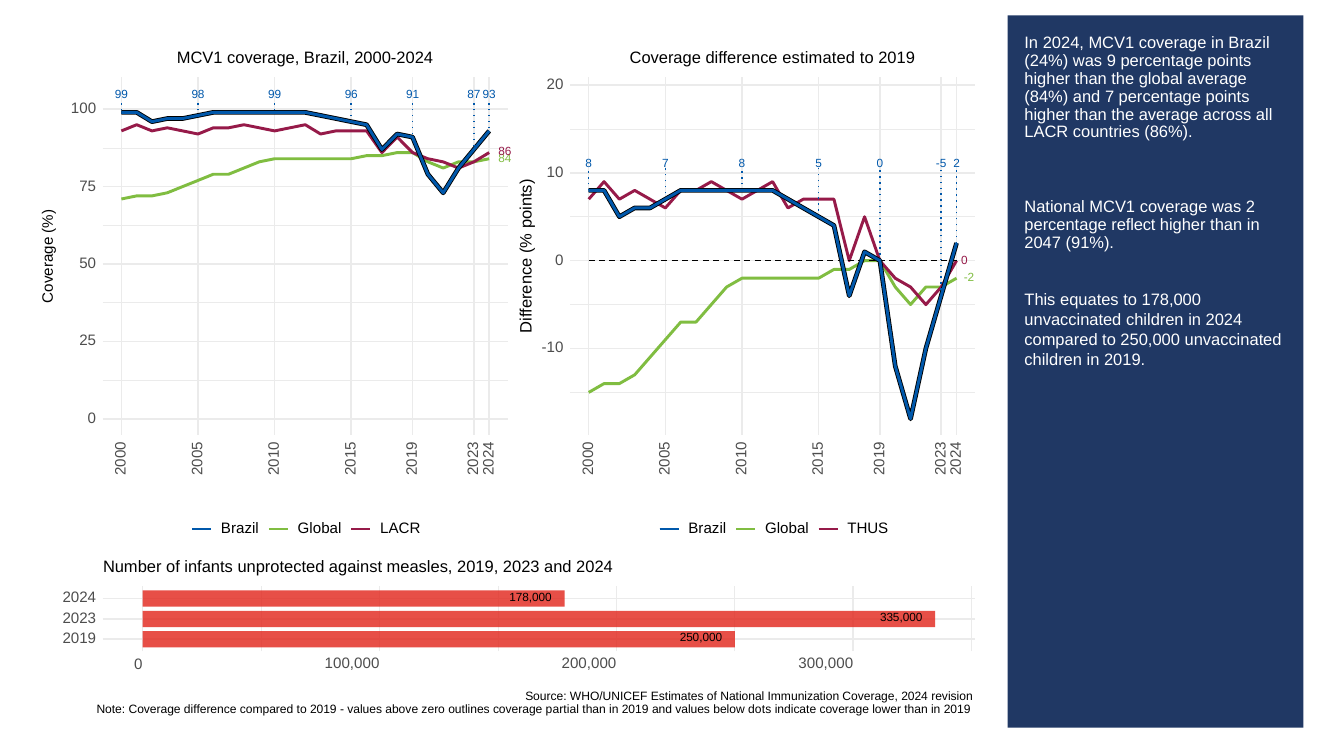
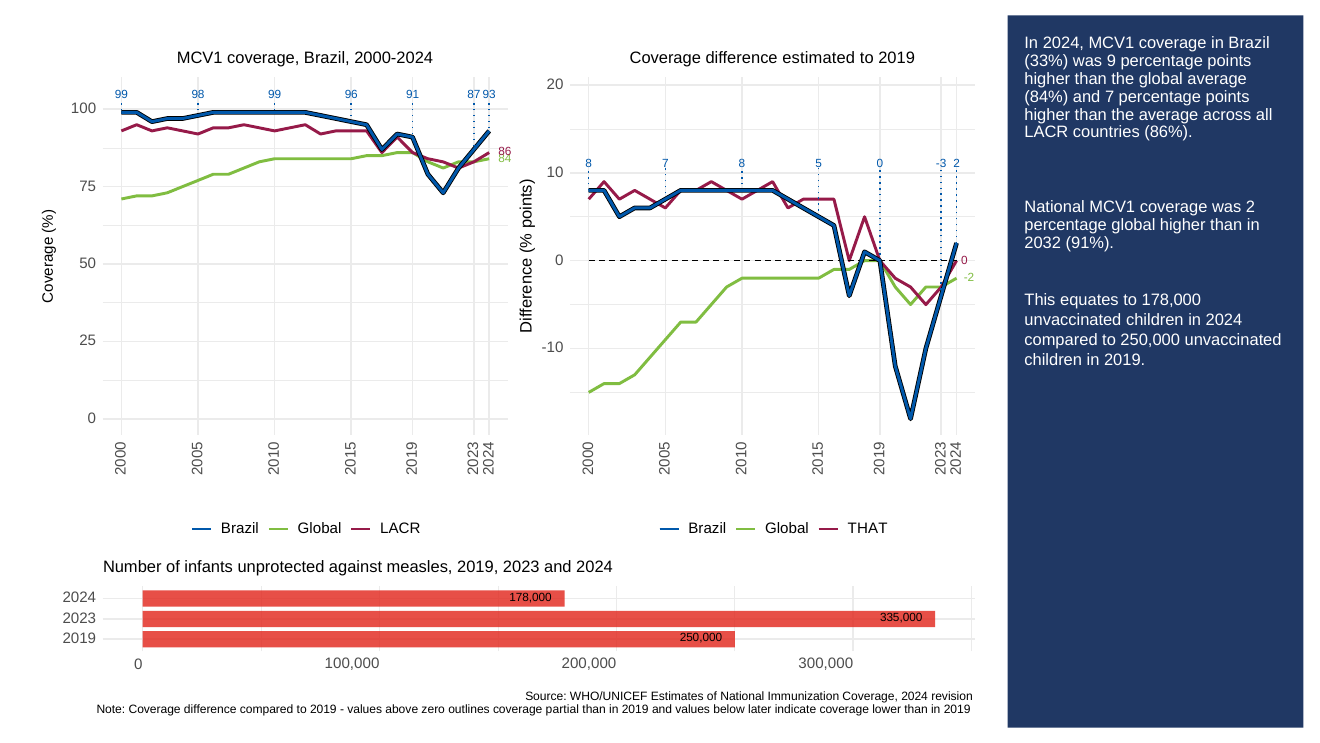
24%: 24% -> 33% (1046, 61)
-5: -5 -> -3 (941, 164)
percentage reflect: reflect -> global (1133, 225)
2047: 2047 -> 2032 (1043, 243)
THUS: THUS -> THAT (868, 528)
dots: dots -> later (760, 709)
